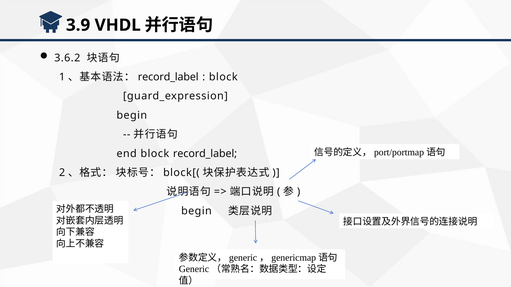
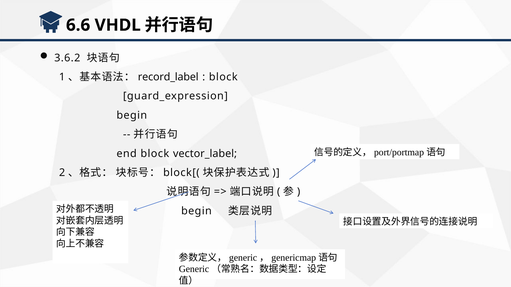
3.9: 3.9 -> 6.6 (78, 25)
block record_label: record_label -> vector_label (205, 154)
